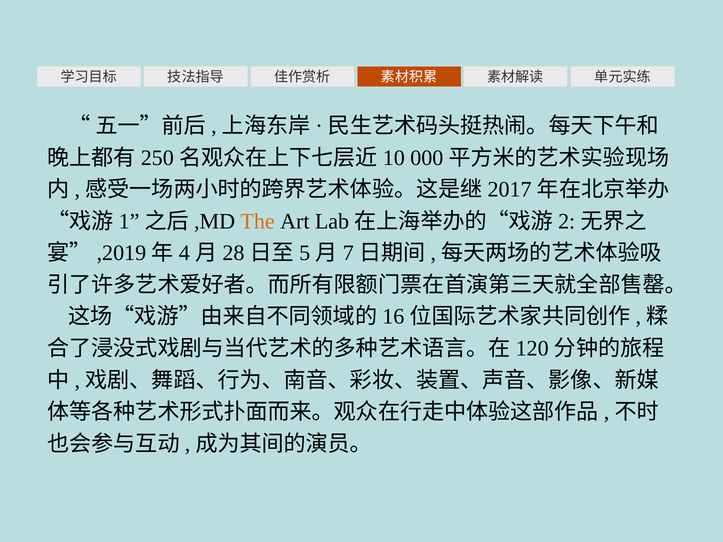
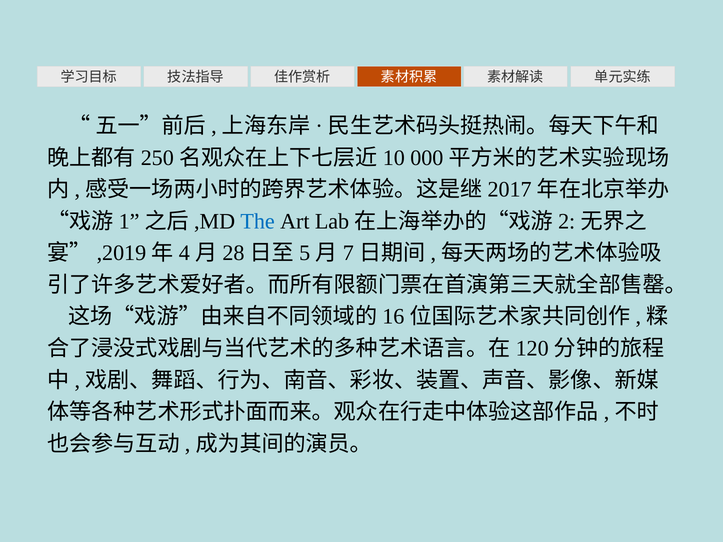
The colour: orange -> blue (258, 221)
